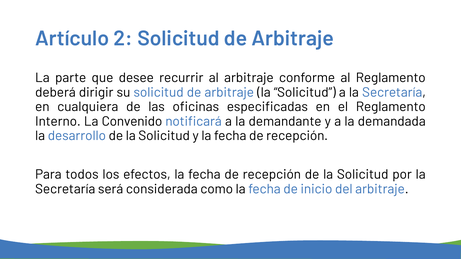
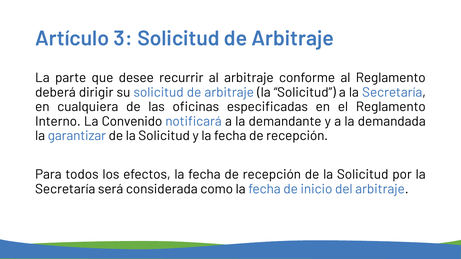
2: 2 -> 3 (123, 39)
desarrollo: desarrollo -> garantizar (77, 136)
